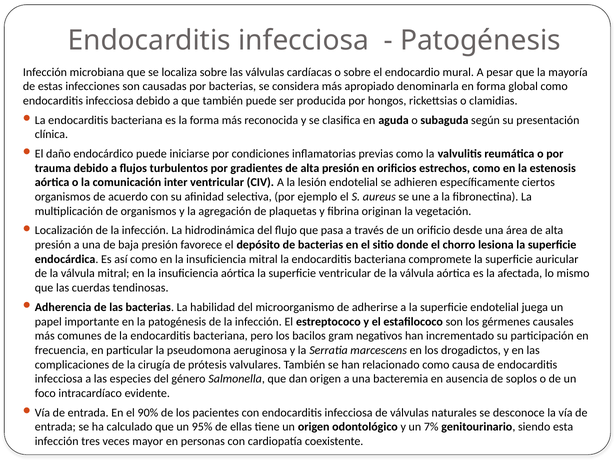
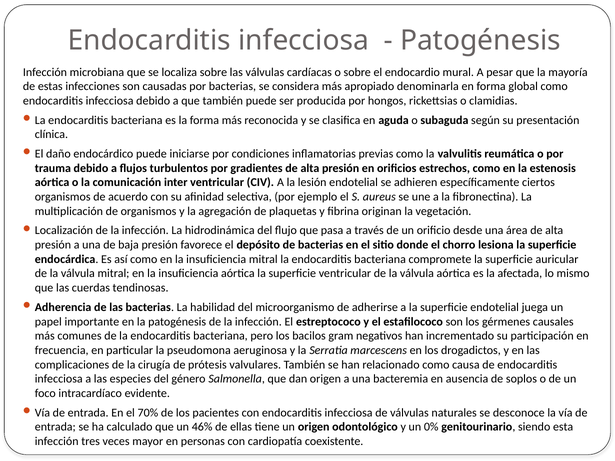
90%: 90% -> 70% (148, 413)
95%: 95% -> 46% (202, 427)
7%: 7% -> 0% (431, 427)
